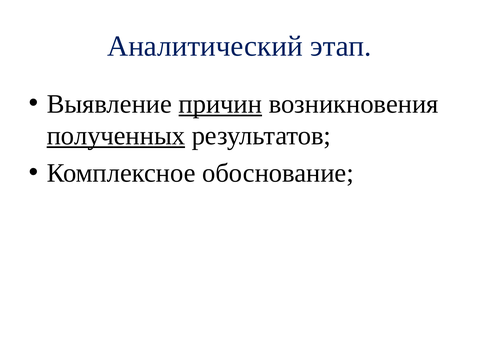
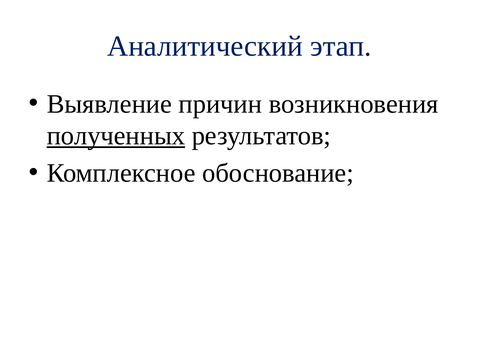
причин underline: present -> none (220, 104)
